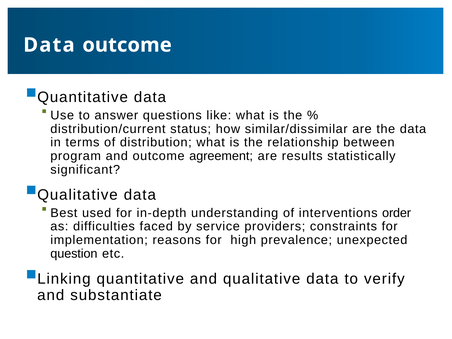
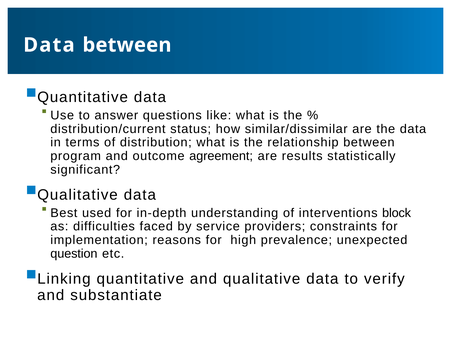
Data outcome: outcome -> between (127, 45)
order: order -> block (397, 213)
